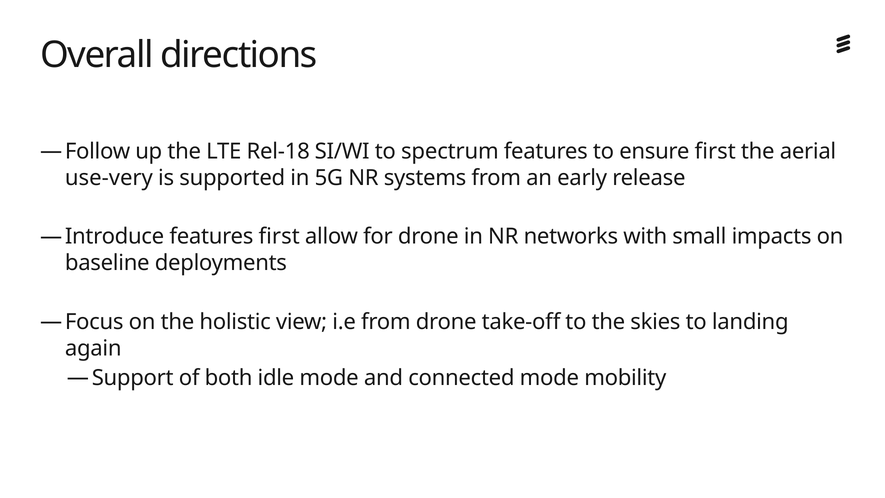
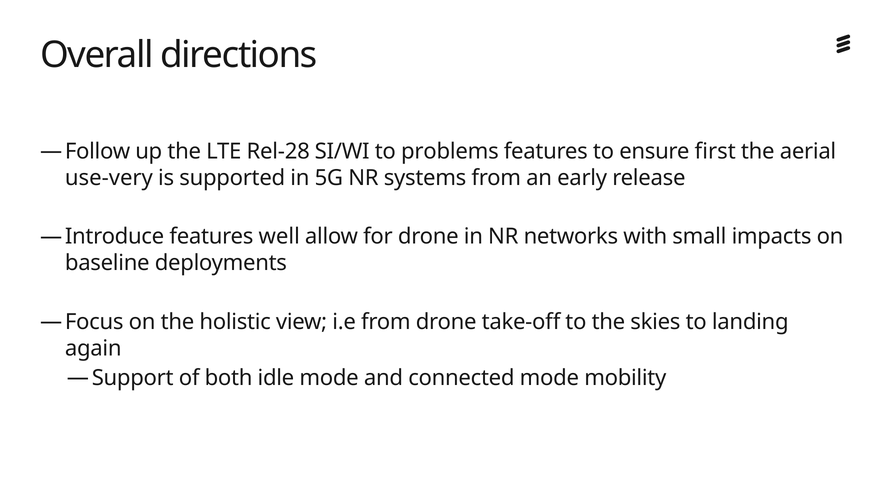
Rel-18: Rel-18 -> Rel-28 (278, 151)
spectrum: spectrum -> problems (450, 151)
features first: first -> well (279, 237)
